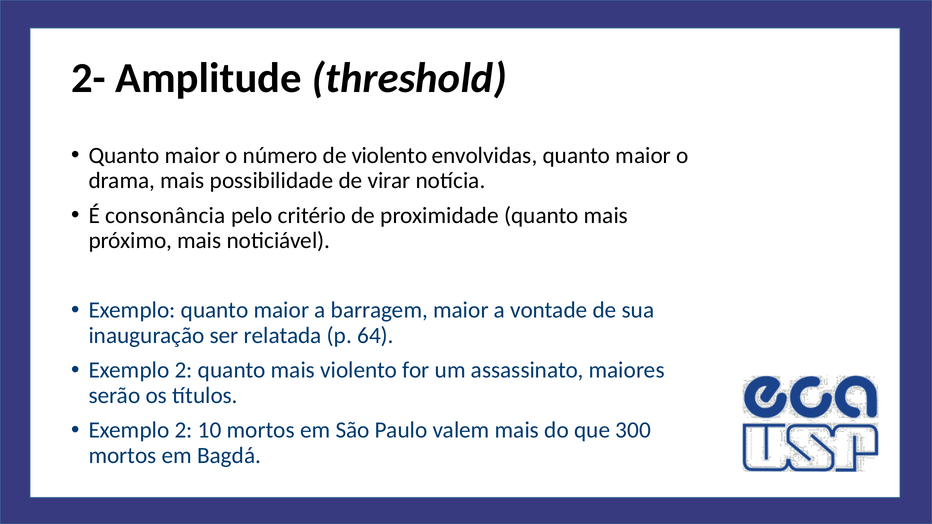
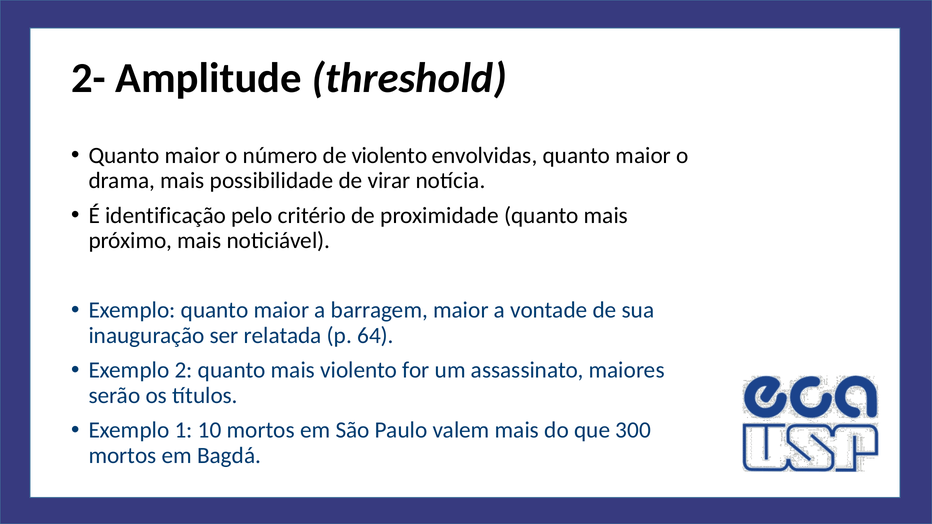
consonância: consonância -> identificação (166, 216)
2: 2 -> 1 (184, 430)
